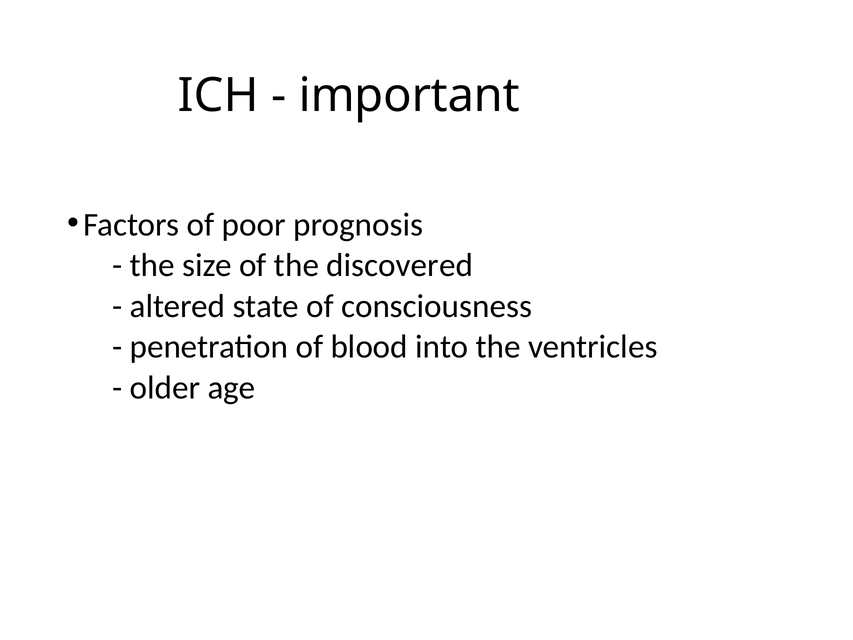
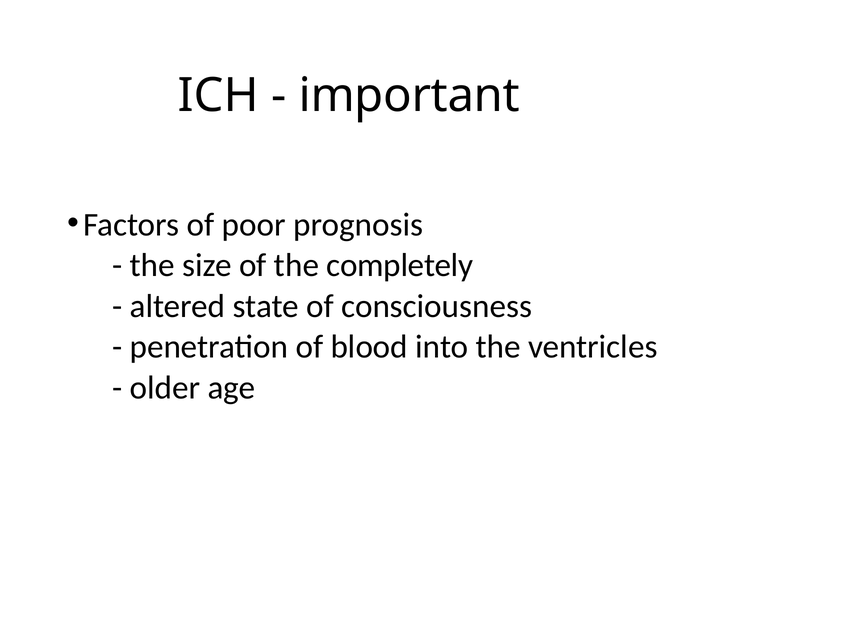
discovered: discovered -> completely (400, 265)
